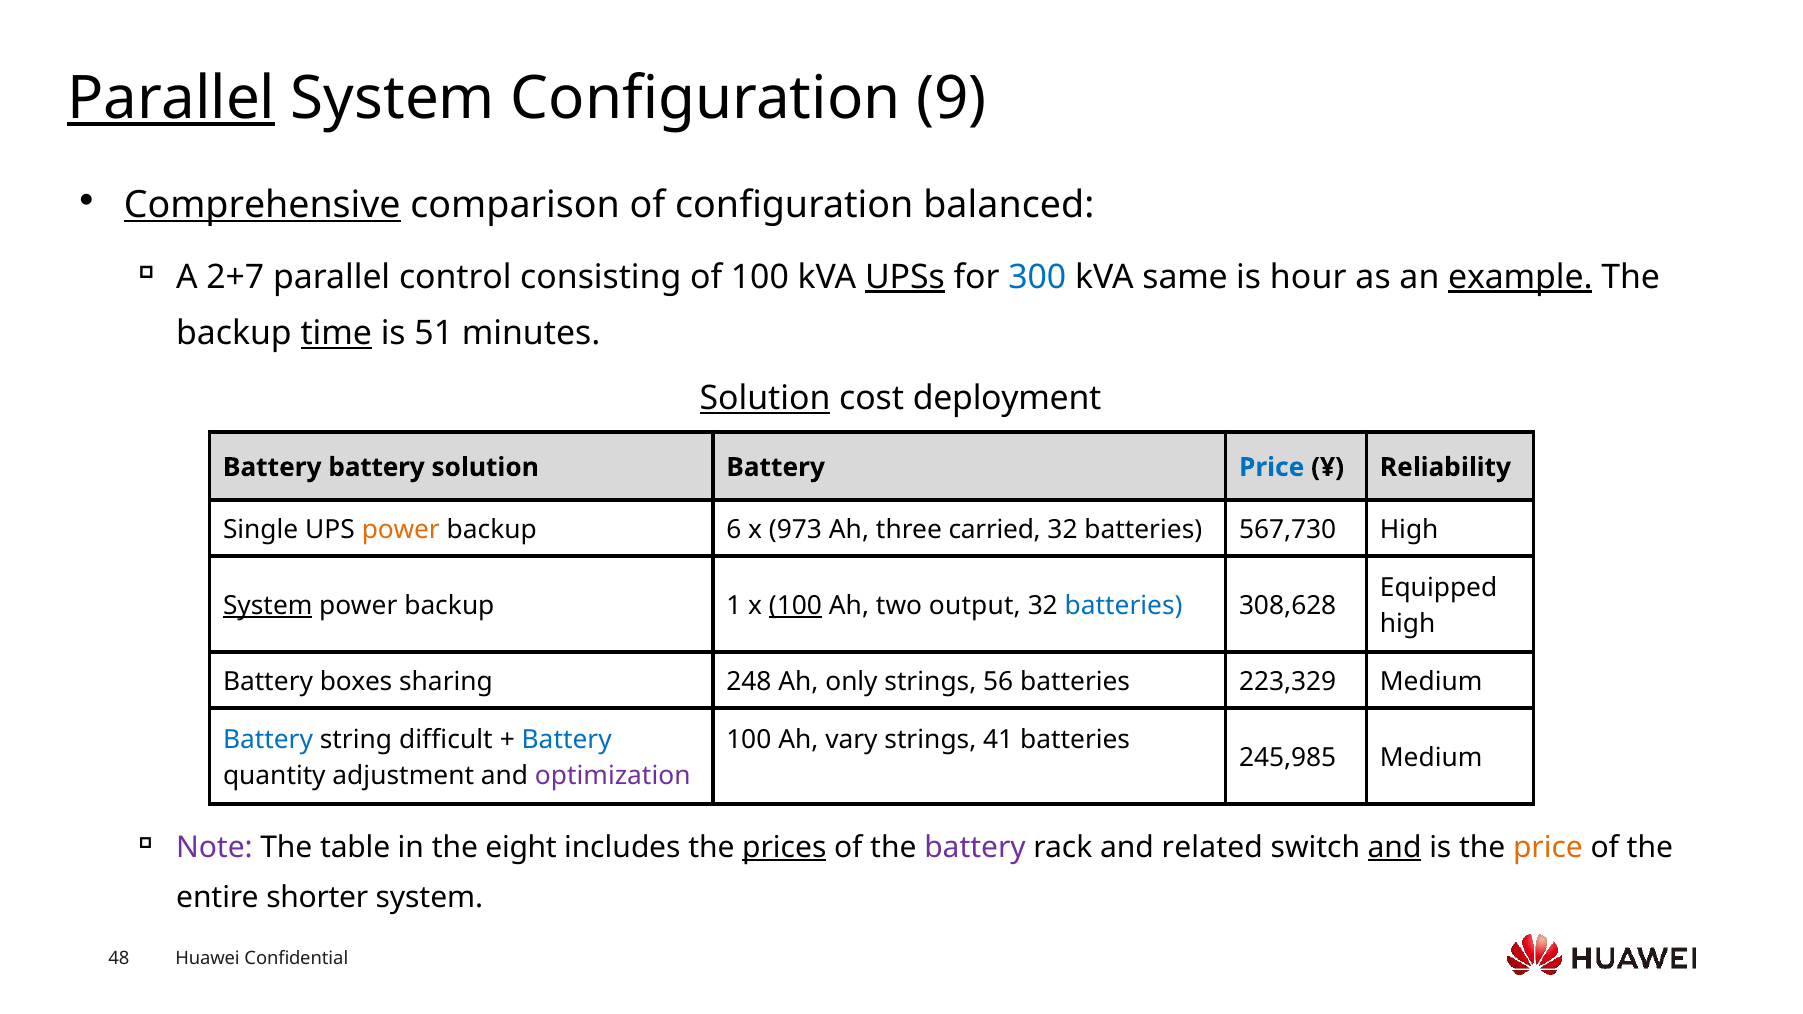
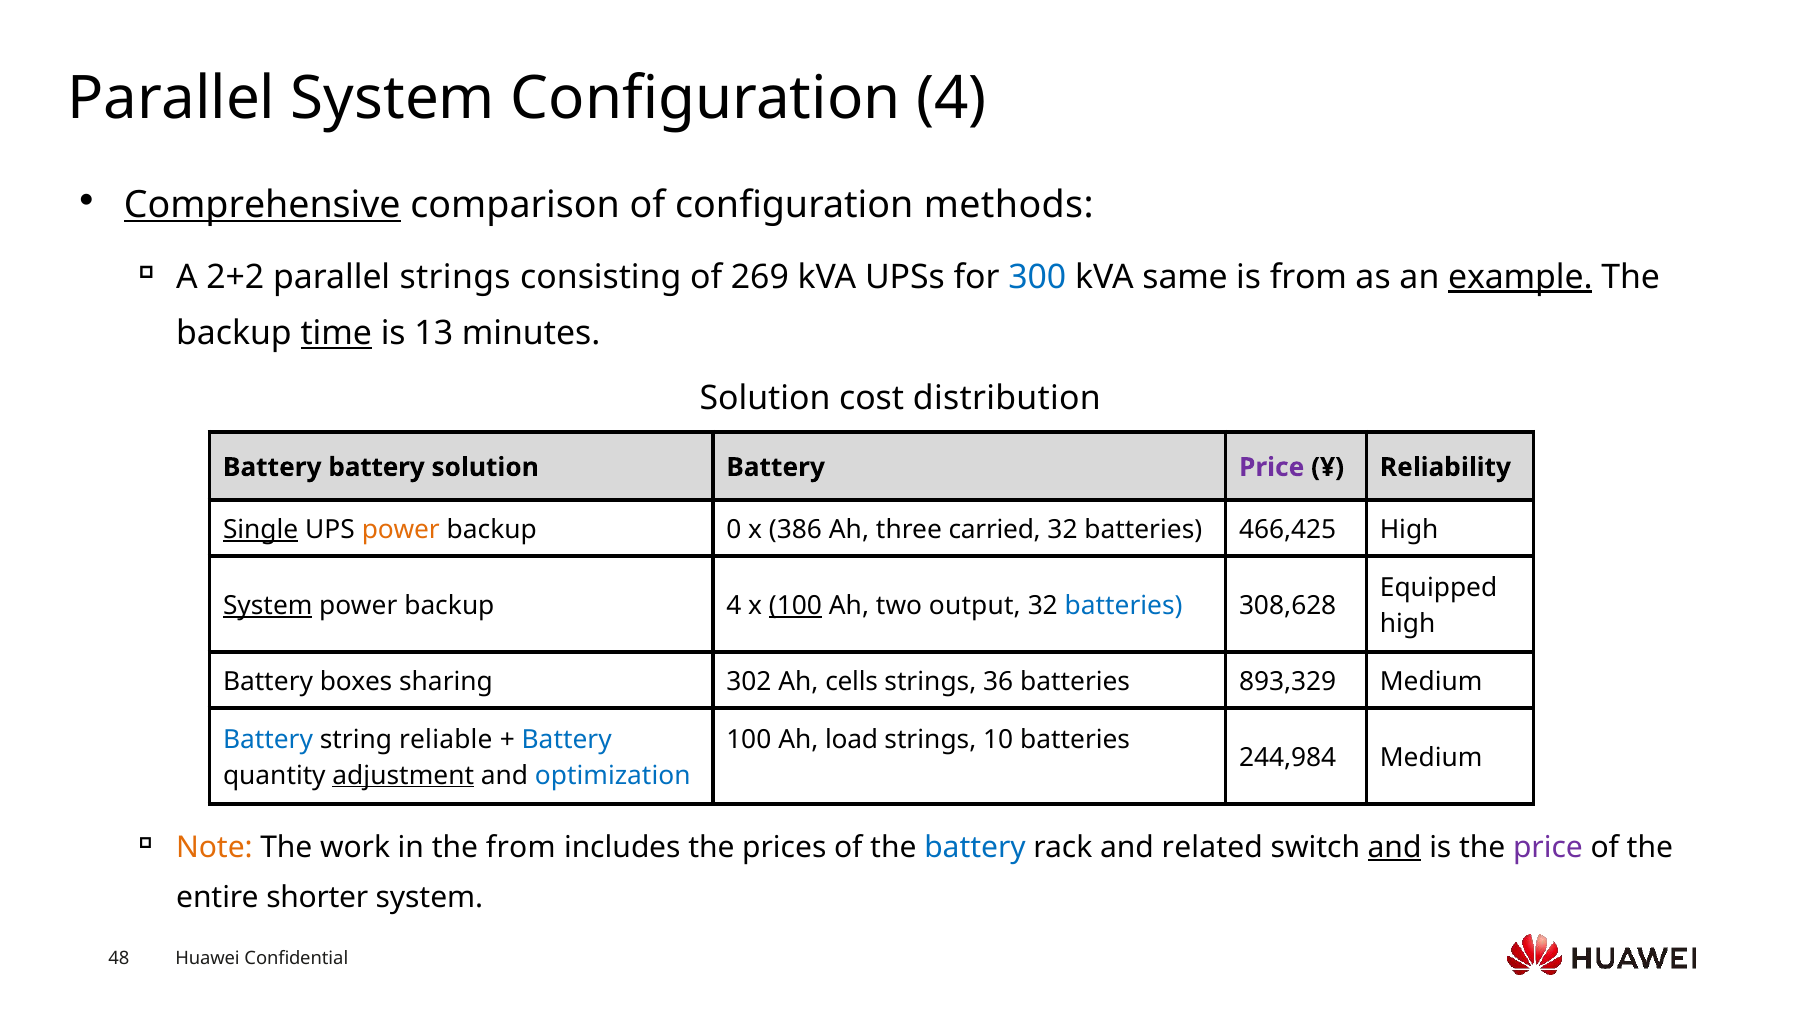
Parallel underline: present -> none (171, 98)
Configuration 9: 9 -> 4 (951, 98)
balanced: balanced -> methods (1009, 205)
2+7: 2+7 -> 2+2 (235, 277)
parallel control: control -> strings (455, 277)
of 100: 100 -> 269 (760, 277)
UPSs underline: present -> none (905, 277)
is hour: hour -> from (1308, 277)
51: 51 -> 13 (434, 334)
Solution underline: present -> none (765, 399)
deployment: deployment -> distribution (1007, 399)
Price colour: blue -> purple (1272, 467)
Single underline: none -> present (261, 530)
6: 6 -> 0 (734, 530)
973: 973 -> 386 (795, 530)
567,730: 567,730 -> 466,425 (1288, 530)
backup 1: 1 -> 4 (734, 606)
248: 248 -> 302 (749, 682)
only: only -> cells (852, 682)
56: 56 -> 36 (998, 682)
223,329: 223,329 -> 893,329 (1288, 682)
difficult: difficult -> reliable (446, 740)
vary: vary -> load (852, 740)
41: 41 -> 10 (998, 740)
245,985: 245,985 -> 244,984 (1288, 758)
adjustment underline: none -> present (403, 775)
optimization colour: purple -> blue (613, 775)
Note colour: purple -> orange (214, 847)
table: table -> work (355, 847)
the eight: eight -> from (521, 847)
prices underline: present -> none (784, 847)
battery colour: purple -> blue (975, 847)
price colour: orange -> purple (1548, 847)
